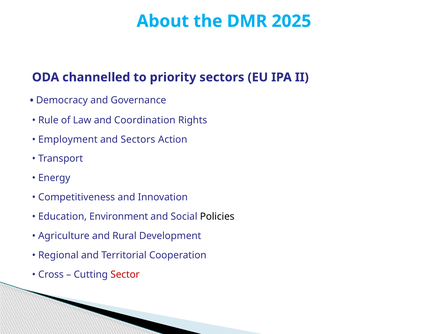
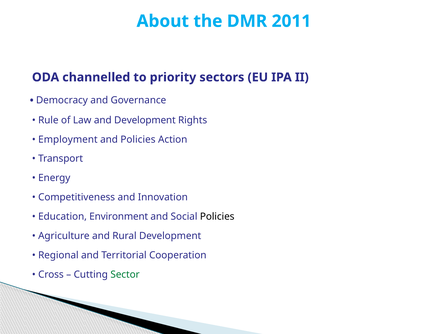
2025: 2025 -> 2011 (291, 21)
and Coordination: Coordination -> Development (145, 120)
and Sectors: Sectors -> Policies (138, 139)
Sector colour: red -> green (125, 274)
